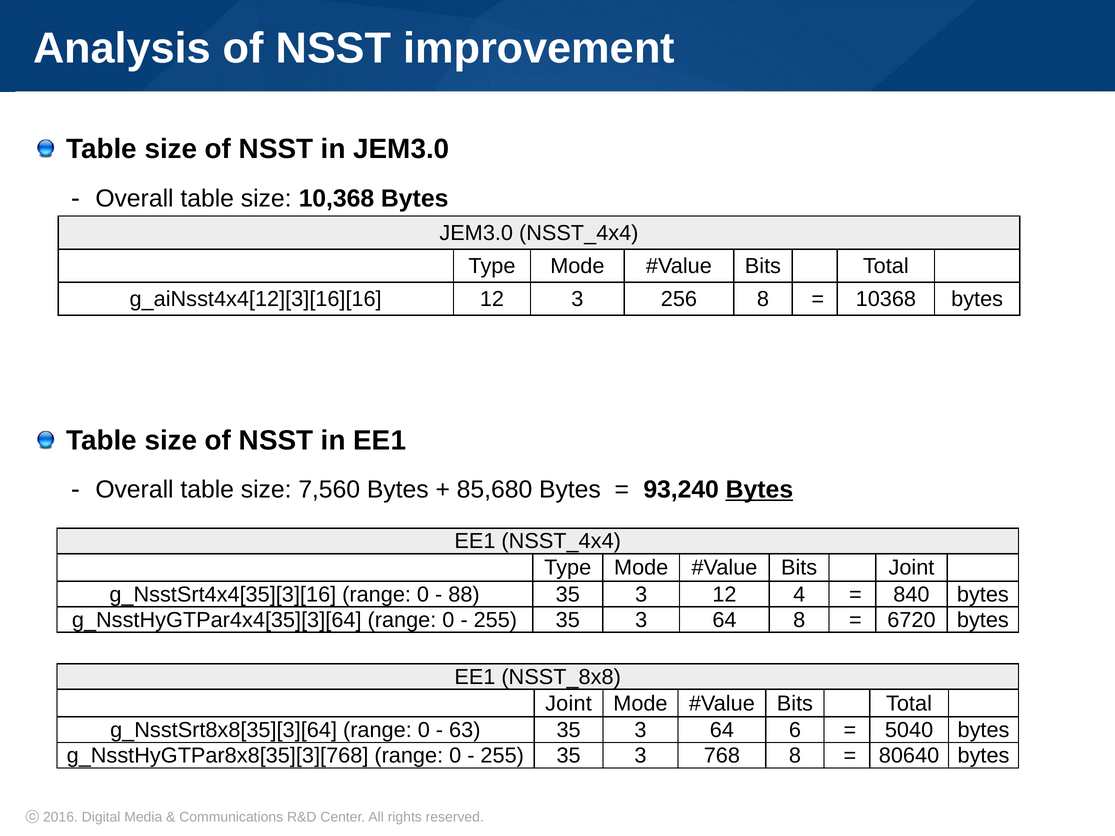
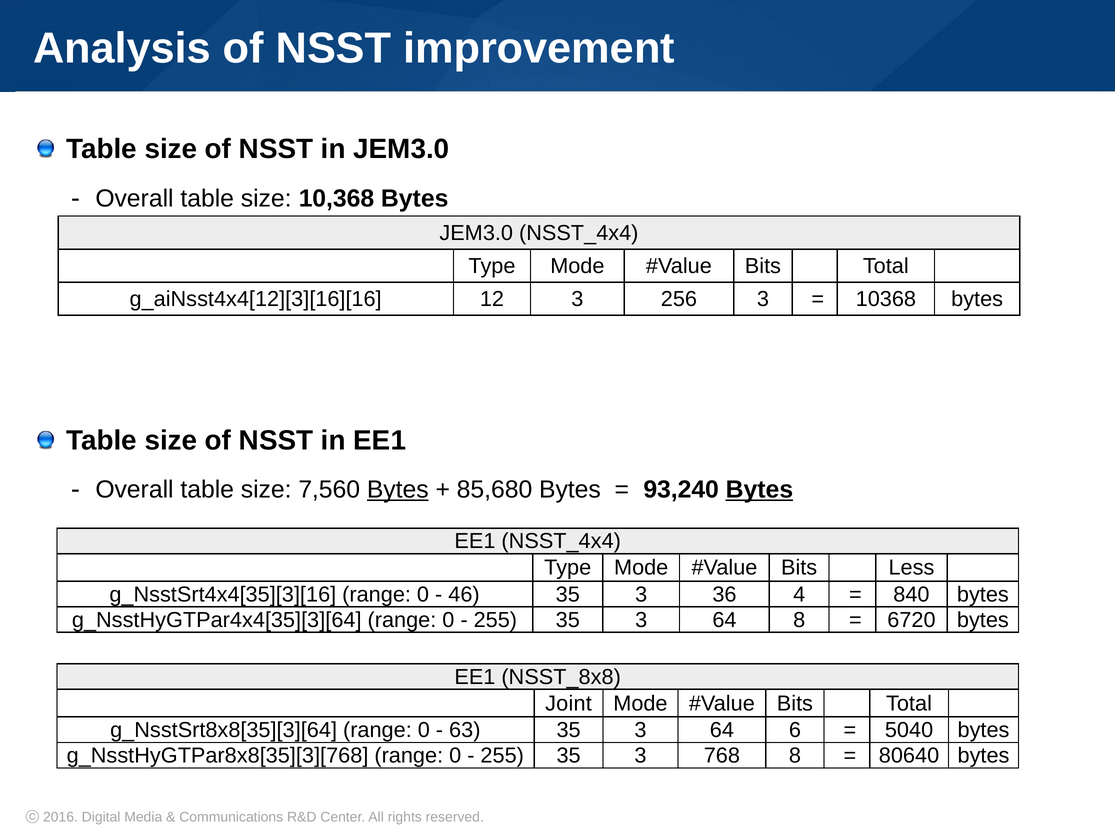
256 8: 8 -> 3 (763, 299)
Bytes underline: none -> present (398, 490)
Bits Joint: Joint -> Less (911, 568)
88: 88 -> 46 (464, 595)
3 12: 12 -> 36 (724, 595)
